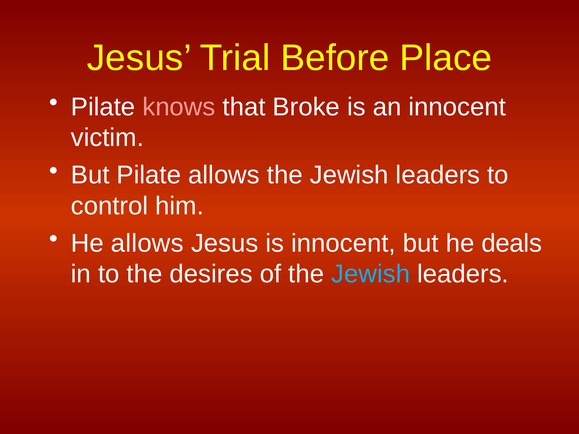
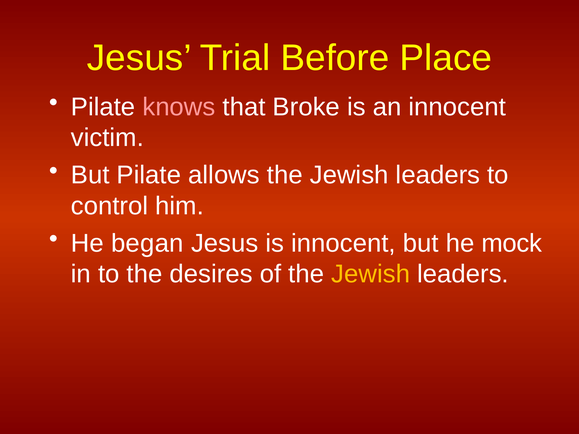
He allows: allows -> began (147, 243)
deals: deals -> mock (512, 243)
Jewish colour: light blue -> yellow (371, 274)
